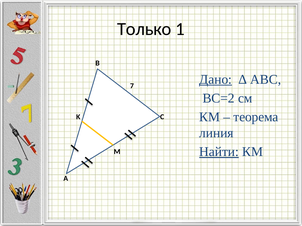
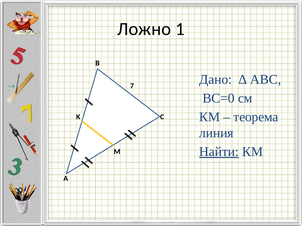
Только: Только -> Ложно (144, 29)
Дано underline: present -> none (216, 80)
ВС=2: ВС=2 -> ВС=0 (219, 98)
